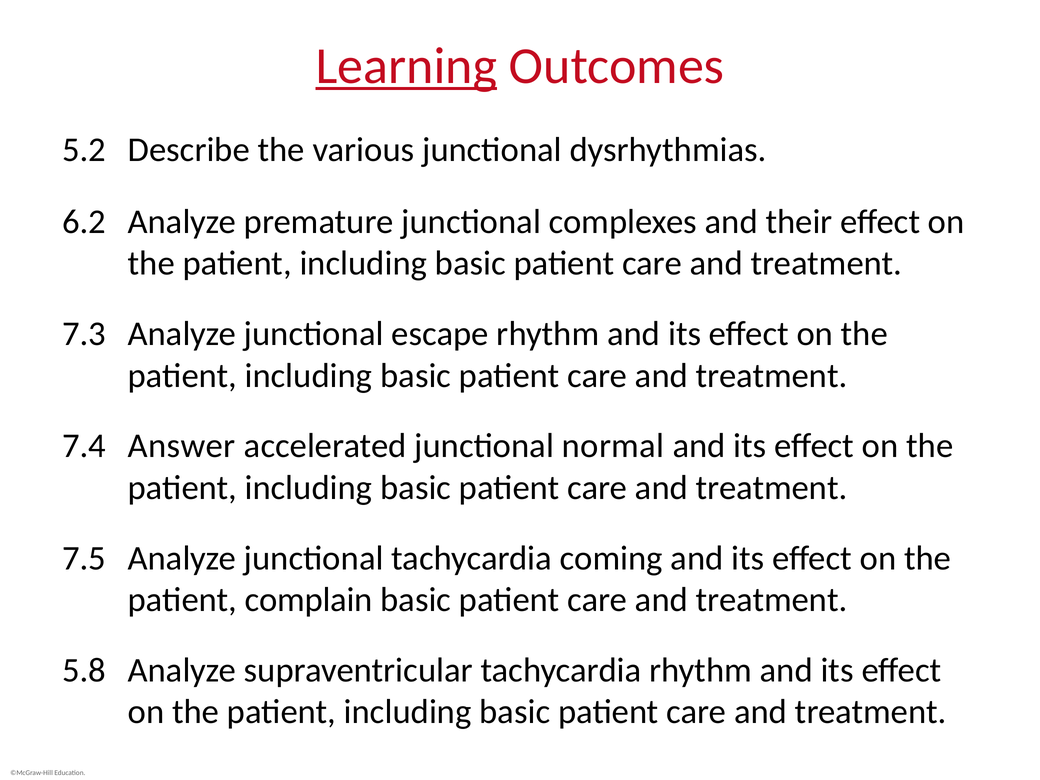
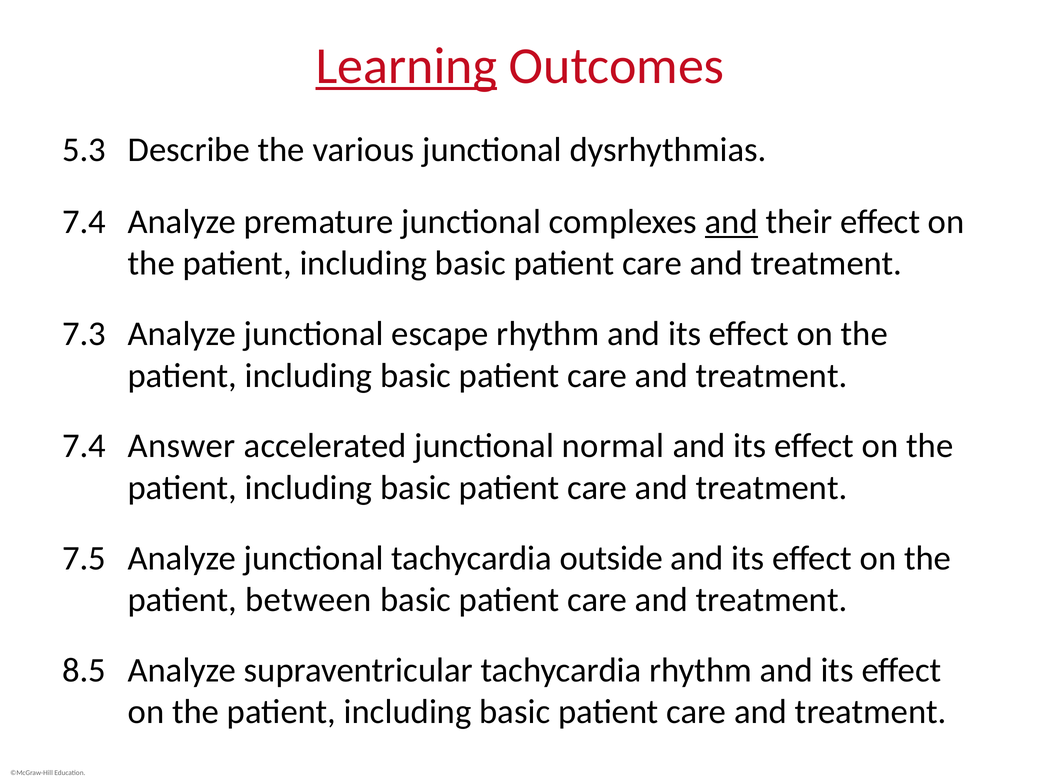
5.2: 5.2 -> 5.3 (84, 150)
6.2: 6.2 -> 7.4 (84, 222)
and underline: none -> present (731, 222)
coming: coming -> outside (611, 558)
complain: complain -> between (308, 600)
5.8: 5.8 -> 8.5 (84, 670)
